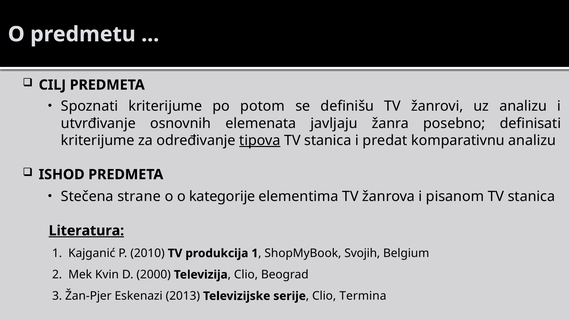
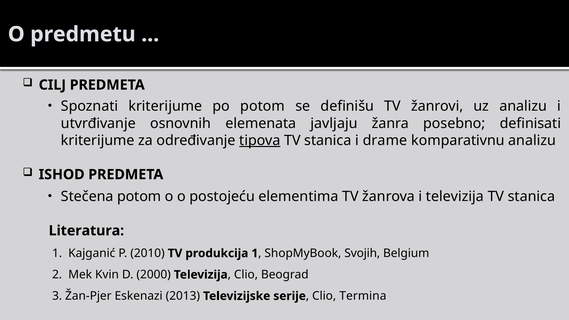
predat: predat -> drame (385, 140)
Stečena strane: strane -> potom (139, 197)
kategorije: kategorije -> postojeću (222, 197)
i pisanom: pisanom -> televizija (455, 197)
Literatura underline: present -> none (86, 231)
